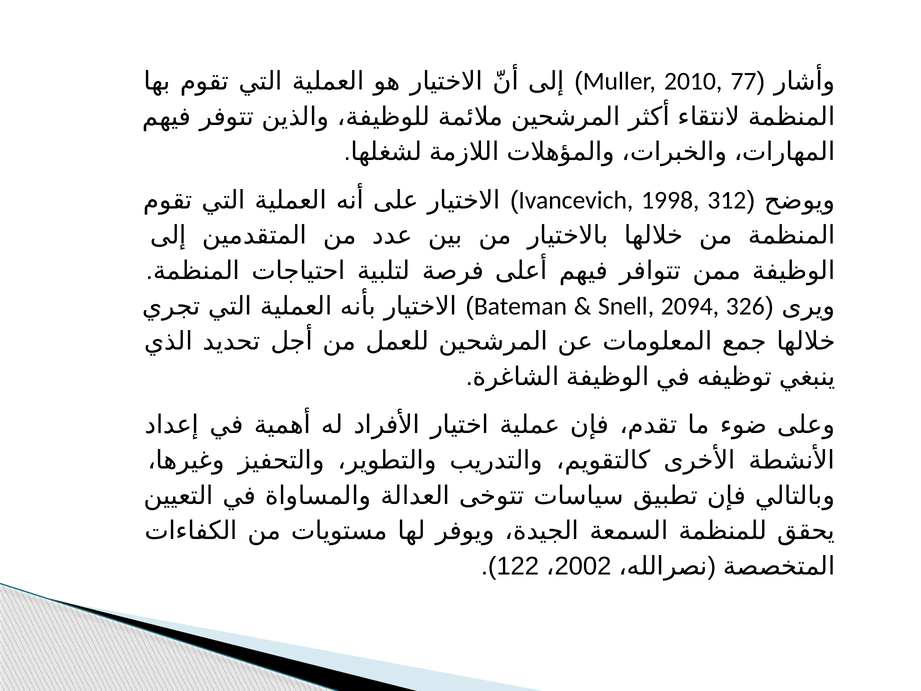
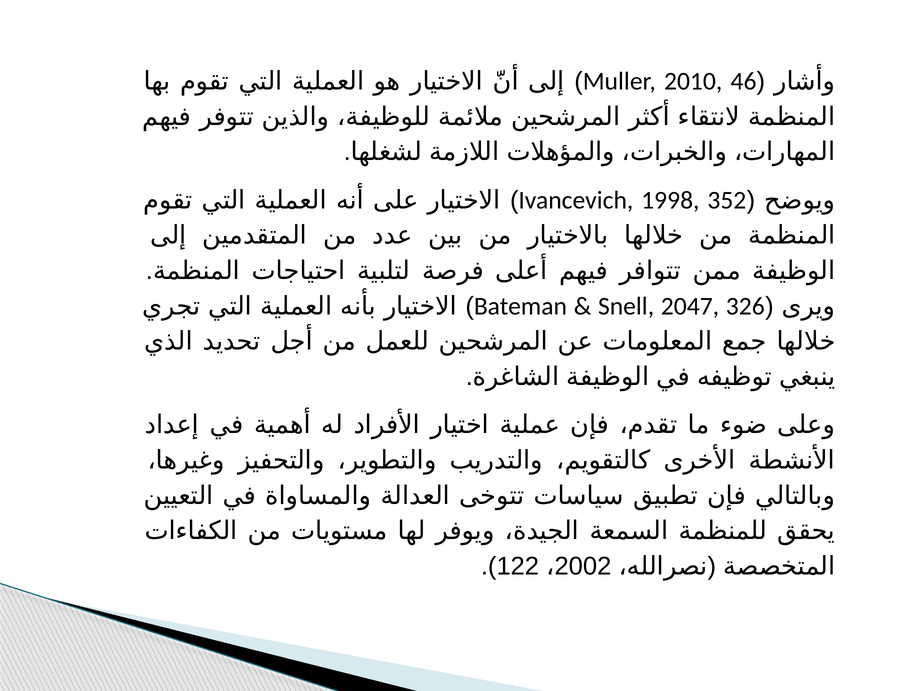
77: 77 -> 46 (744, 81)
312: 312 -> 352 (727, 200)
2094: 2094 -> 2047 (690, 306)
